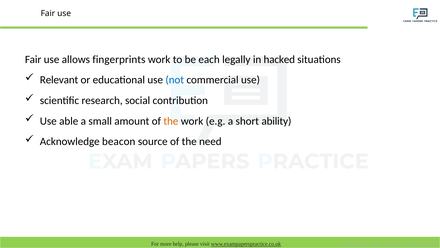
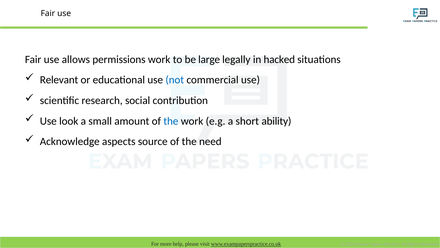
fingerprints: fingerprints -> permissions (119, 59)
each: each -> large (209, 59)
able: able -> look (69, 121)
the colour: orange -> blue (171, 121)
beacon: beacon -> aspects (119, 141)
